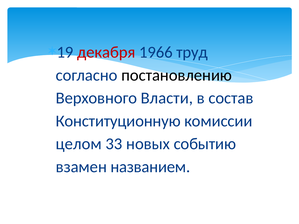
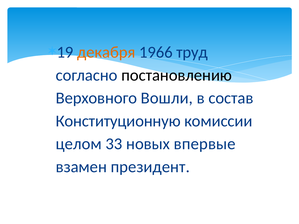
декабря colour: red -> orange (106, 52)
Власти: Власти -> Вошли (167, 98)
событию: событию -> впервые (205, 144)
названием: названием -> президент (150, 167)
